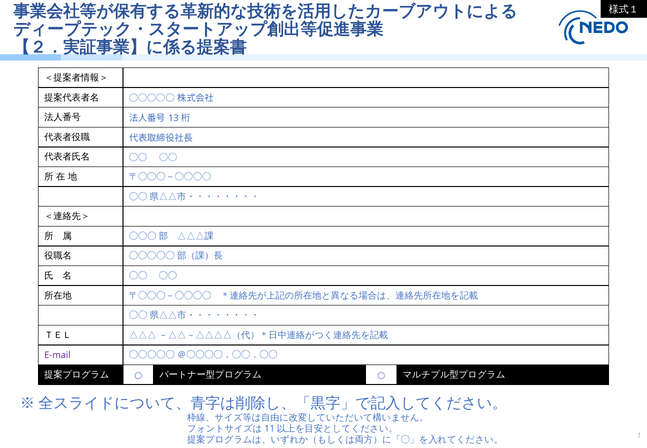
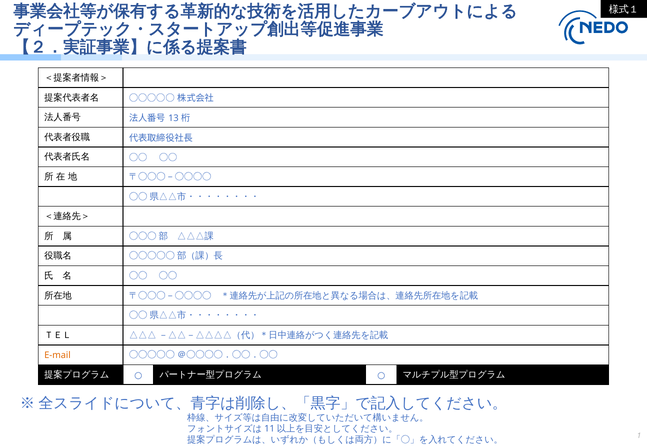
E-mail colour: purple -> orange (57, 355)
